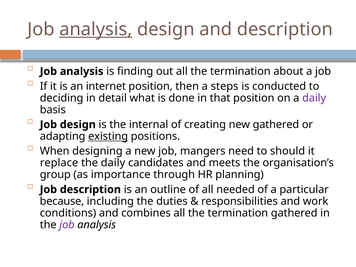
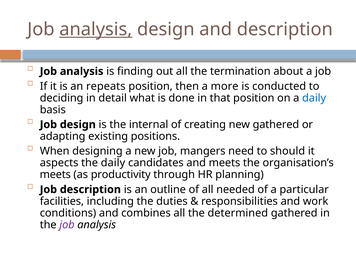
internet: internet -> repeats (106, 86)
steps: steps -> more (225, 86)
daily colour: purple -> blue (314, 98)
existing underline: present -> none (108, 136)
replace: replace -> aspects (59, 163)
group: group -> meets (55, 175)
importance: importance -> productivity (121, 175)
because: because -> facilities (62, 201)
combines all the termination: termination -> determined (238, 213)
